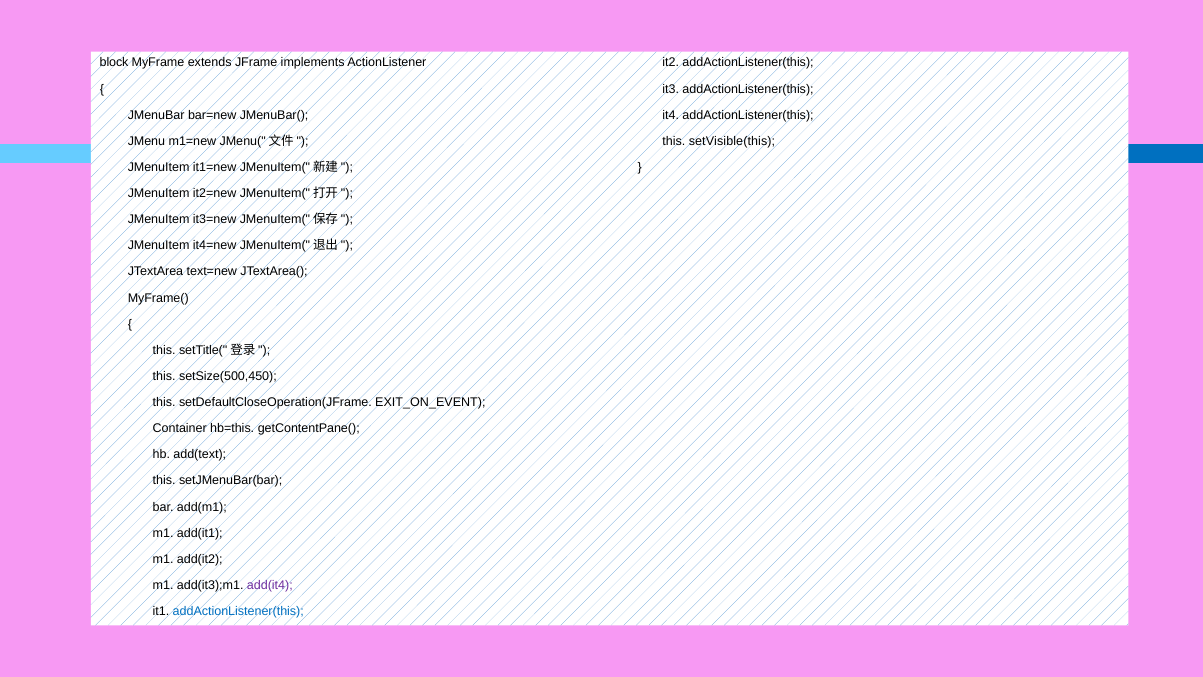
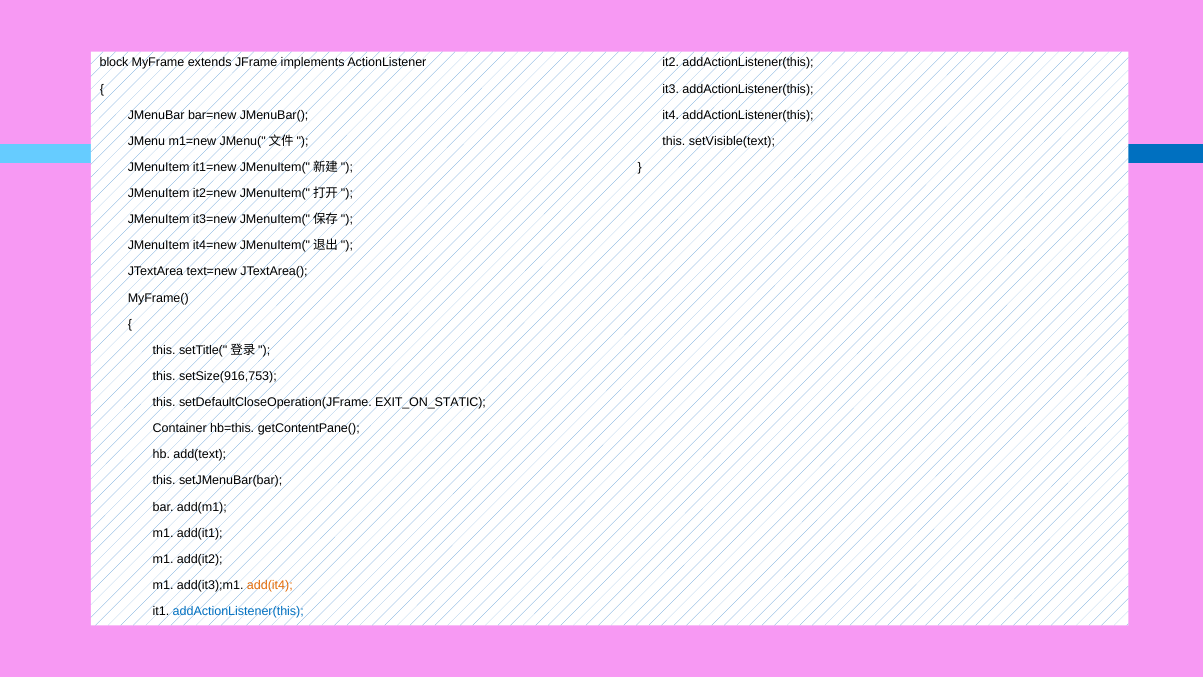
setVisible(this: setVisible(this -> setVisible(text (732, 141)
setSize(500,450: setSize(500,450 -> setSize(916,753 (228, 376)
EXIT_ON_EVENT: EXIT_ON_EVENT -> EXIT_ON_STATIC (430, 402)
add(it4 colour: purple -> orange (270, 585)
